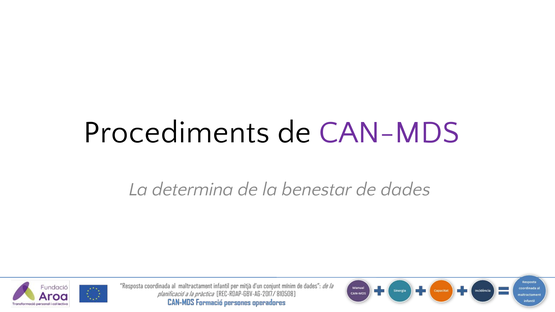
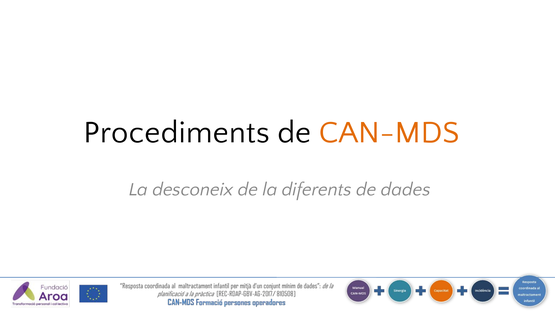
CAN-MDS colour: purple -> orange (389, 133)
determina: determina -> desconeix (193, 190)
benestar: benestar -> diferents (317, 190)
